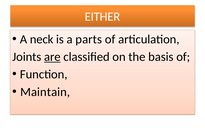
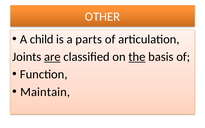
EITHER: EITHER -> OTHER (102, 17)
neck: neck -> child (42, 39)
the underline: none -> present (137, 57)
